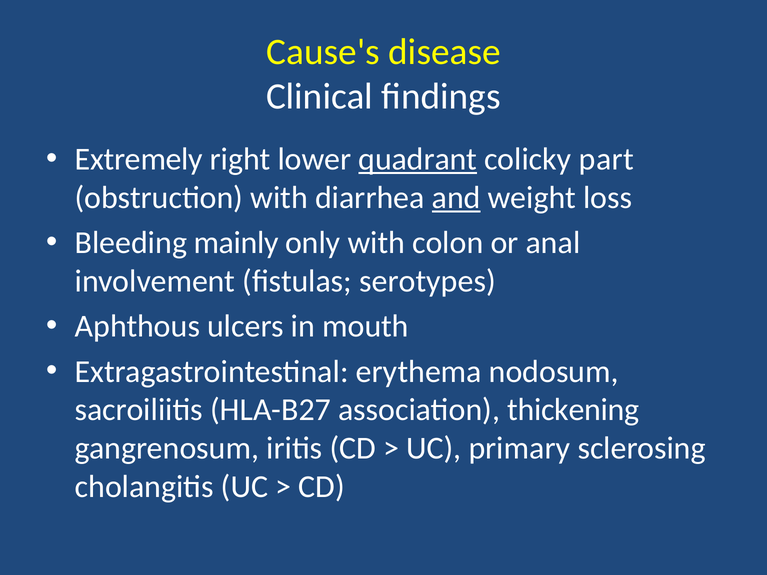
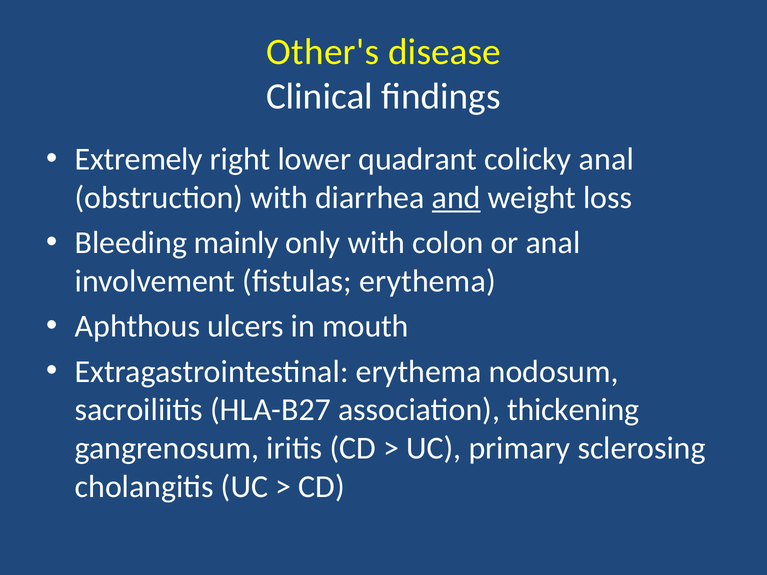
Cause's: Cause's -> Other's (323, 52)
quadrant underline: present -> none (418, 159)
colicky part: part -> anal (606, 159)
fistulas serotypes: serotypes -> erythema (428, 281)
